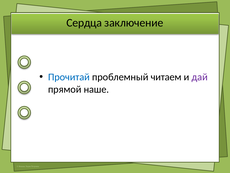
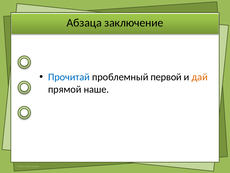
Сердца: Сердца -> Абзаца (84, 23)
читаем: читаем -> первой (166, 77)
дай colour: purple -> orange (200, 77)
